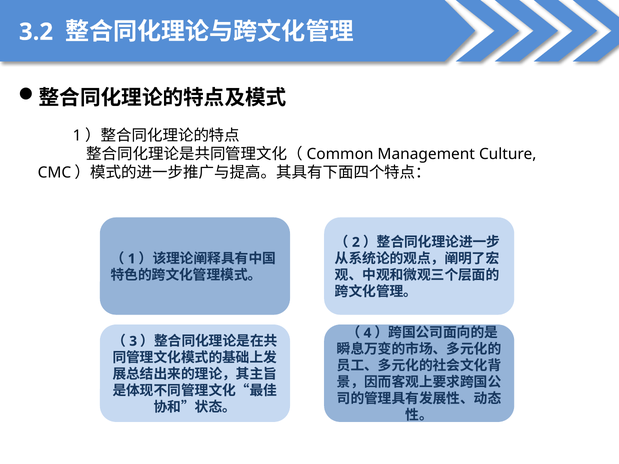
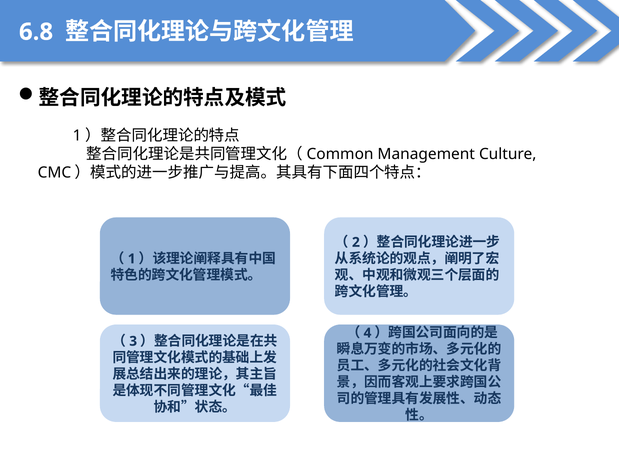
3.2: 3.2 -> 6.8 (36, 32)
